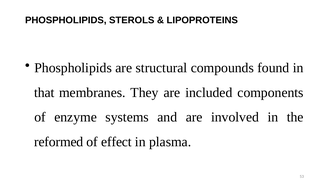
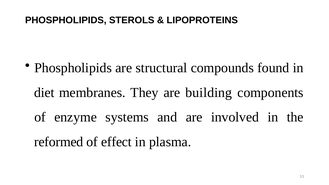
that: that -> diet (44, 93)
included: included -> building (209, 93)
